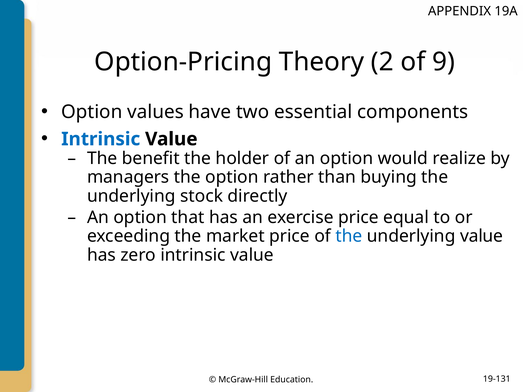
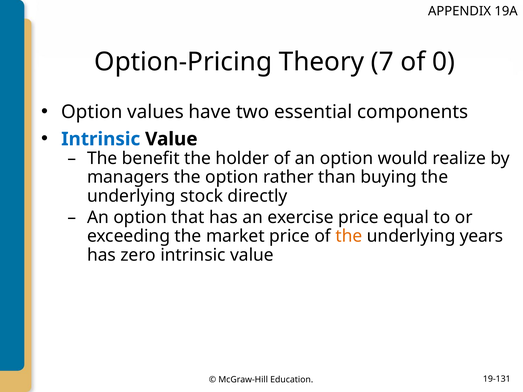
2: 2 -> 7 (382, 62)
9: 9 -> 0 (444, 62)
the colour: blue -> orange (349, 236)
underlying value: value -> years (482, 236)
